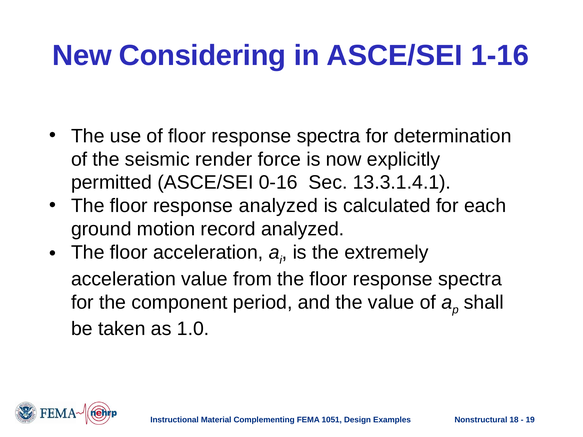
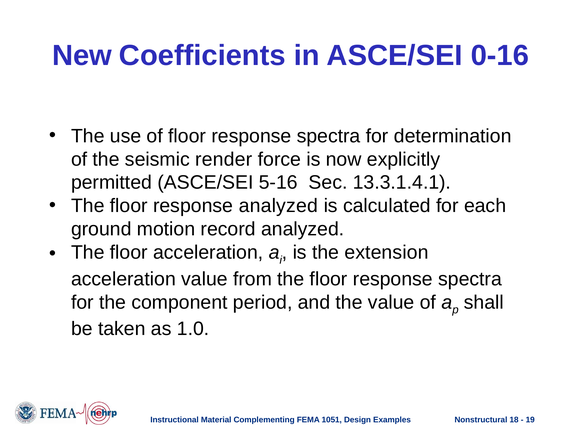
Considering: Considering -> Coefficients (202, 56)
1-16: 1-16 -> 0-16 (500, 56)
0-16: 0-16 -> 5-16 (278, 183)
extremely: extremely -> extension (387, 253)
